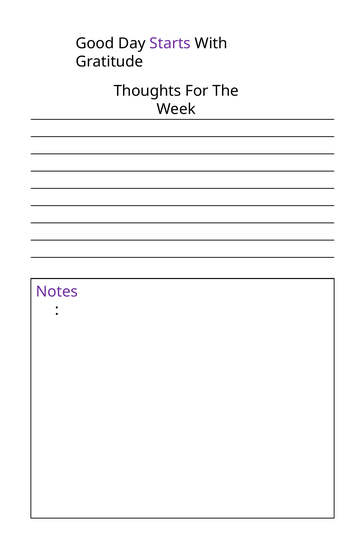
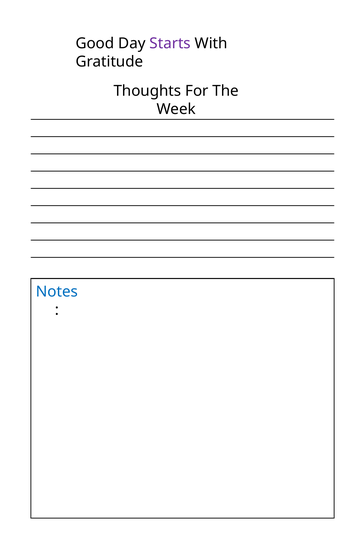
Notes colour: purple -> blue (57, 292)
